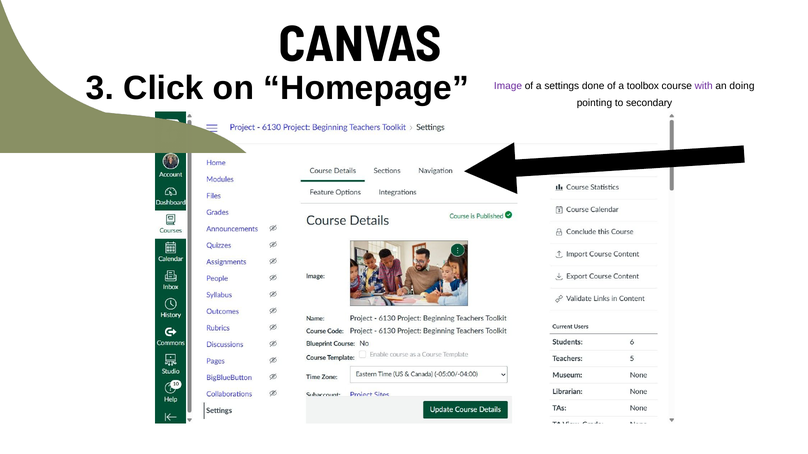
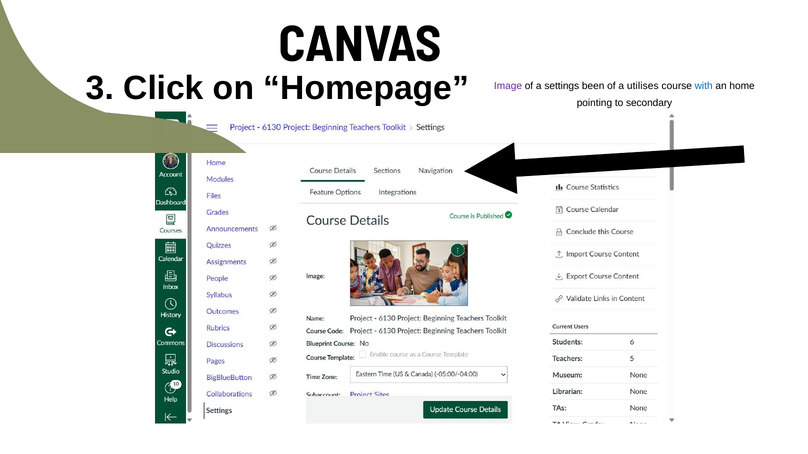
done: done -> been (593, 86)
toolbox: toolbox -> utilises (643, 86)
with colour: purple -> blue (704, 86)
doing: doing -> home (742, 86)
